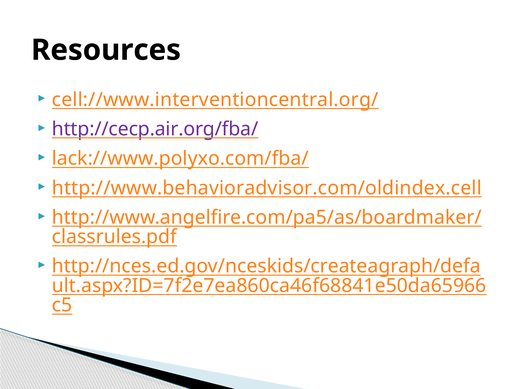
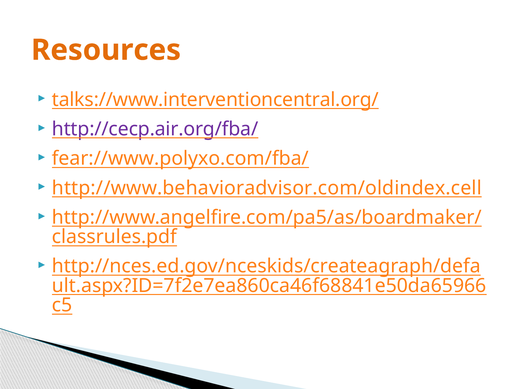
Resources colour: black -> orange (106, 50)
cell://www.interventioncentral.org/: cell://www.interventioncentral.org/ -> talks://www.interventioncentral.org/ (215, 100)
lack://www.polyxo.com/fba/: lack://www.polyxo.com/fba/ -> fear://www.polyxo.com/fba/ (180, 159)
